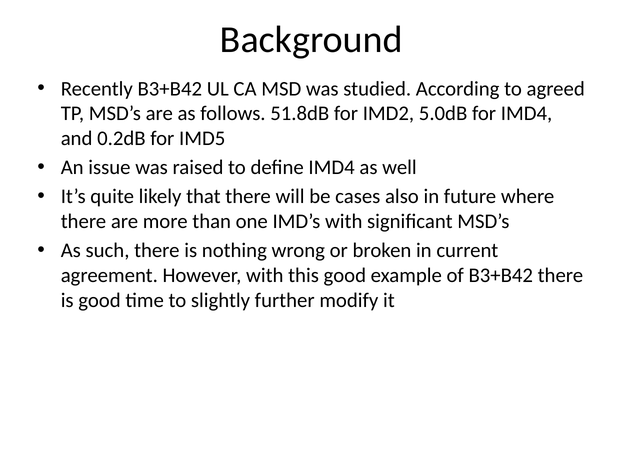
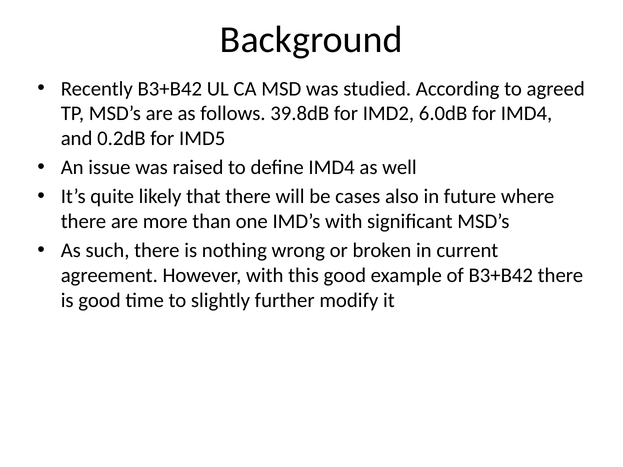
51.8dB: 51.8dB -> 39.8dB (300, 114)
5.0dB: 5.0dB -> 6.0dB (443, 114)
